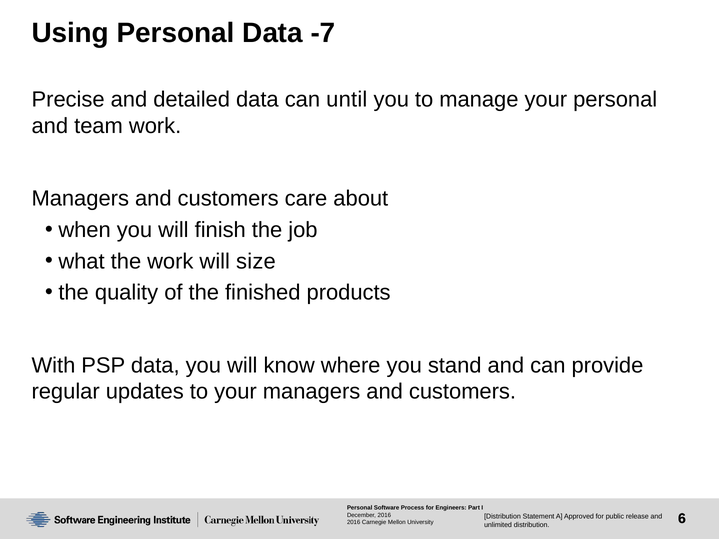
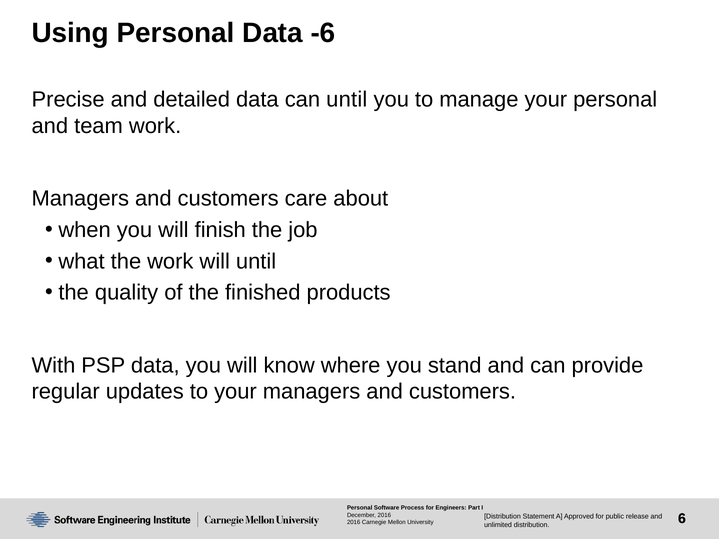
-7: -7 -> -6 (323, 33)
will size: size -> until (256, 261)
